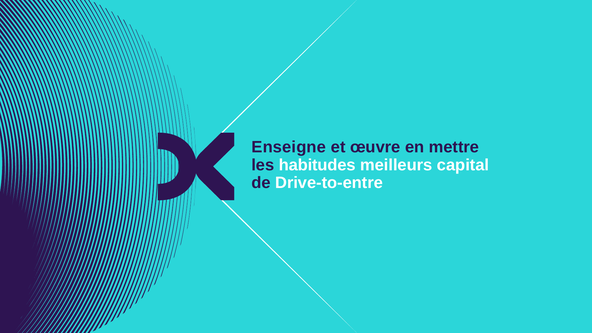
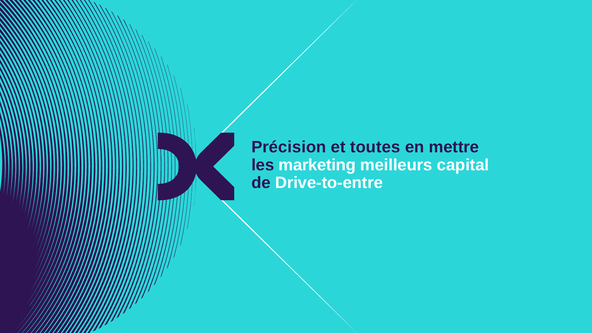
Enseigne: Enseigne -> Précision (289, 147)
œuvre: œuvre -> toutes (375, 147)
habitudes: habitudes -> marketing (317, 165)
